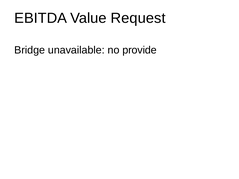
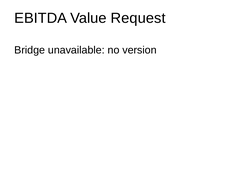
provide: provide -> version (139, 50)
